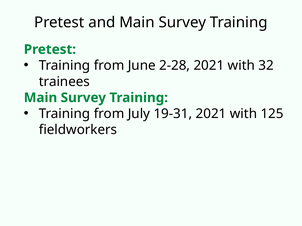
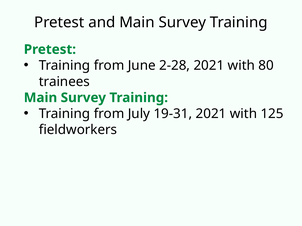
32: 32 -> 80 (266, 66)
